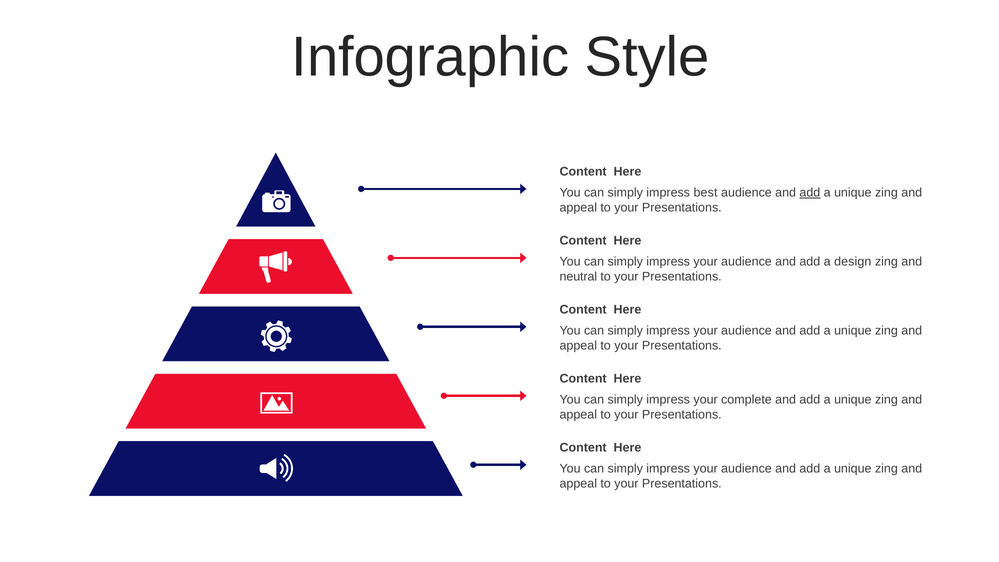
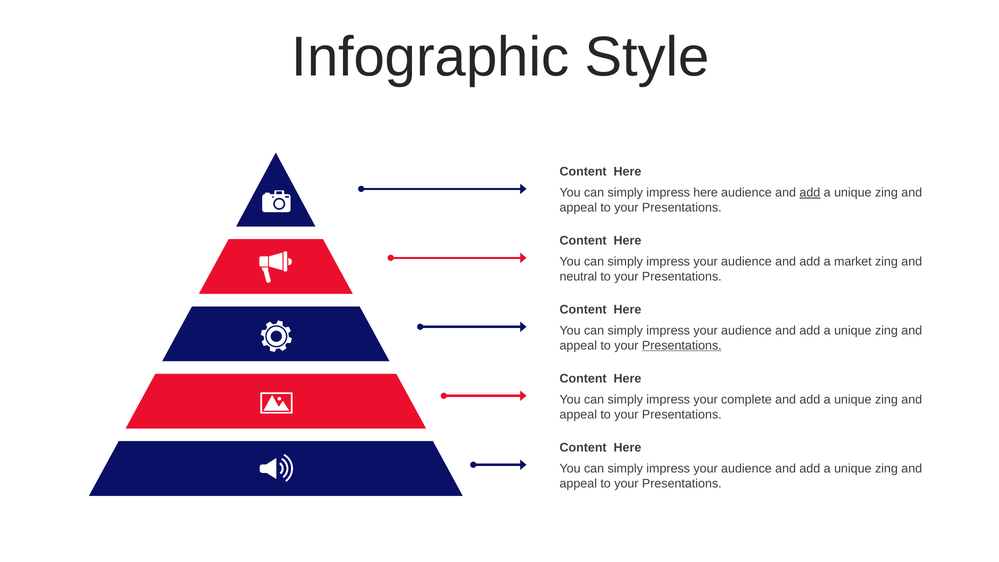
impress best: best -> here (706, 193)
design: design -> market (853, 261)
Presentations underline: none -> present (682, 345)
